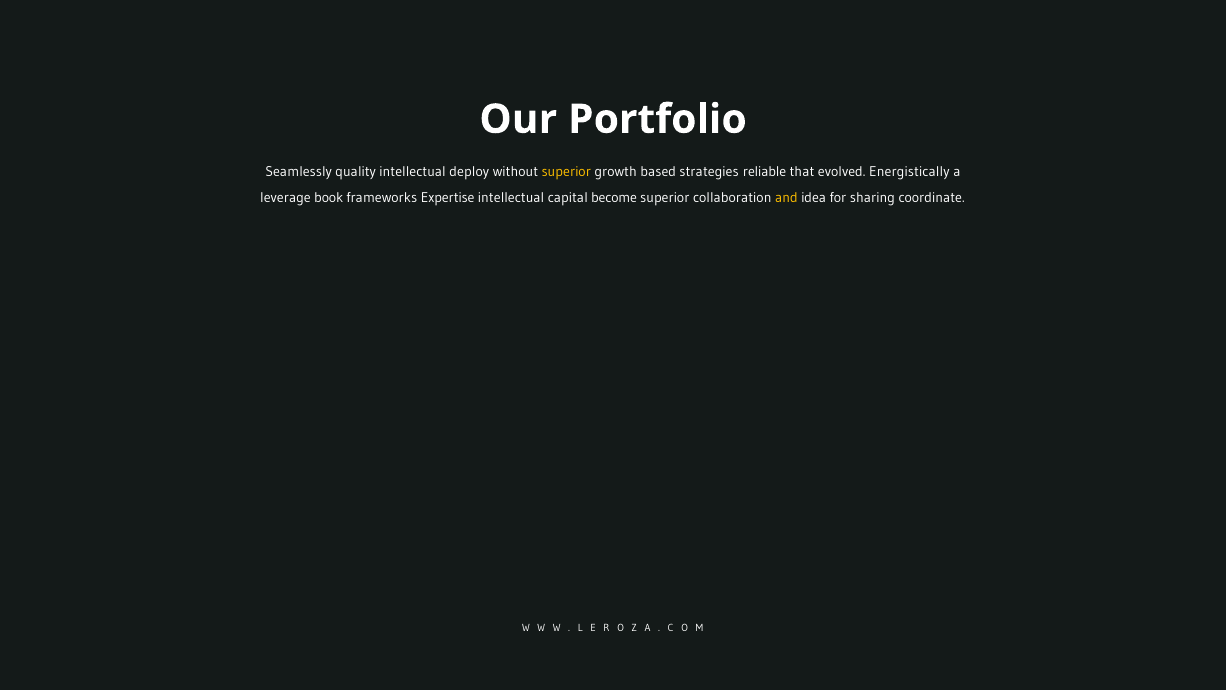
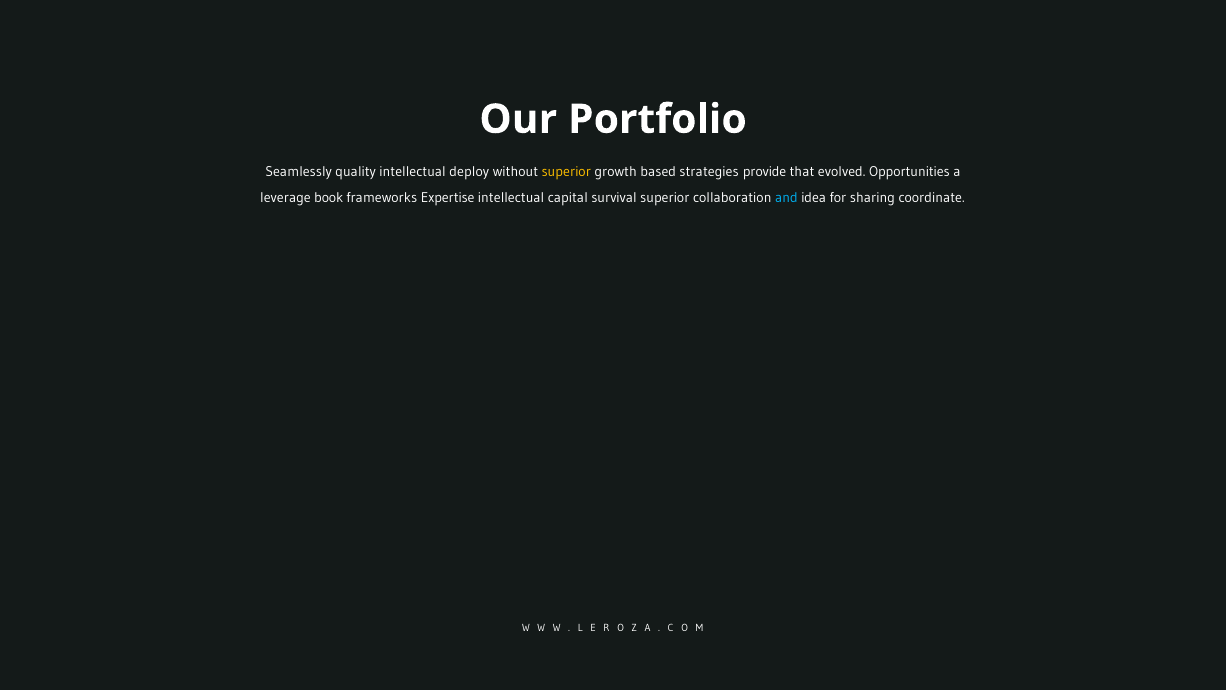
reliable: reliable -> provide (765, 172)
Energistically: Energistically -> Opportunities (909, 172)
become: become -> survival (614, 197)
and colour: yellow -> light blue (786, 197)
